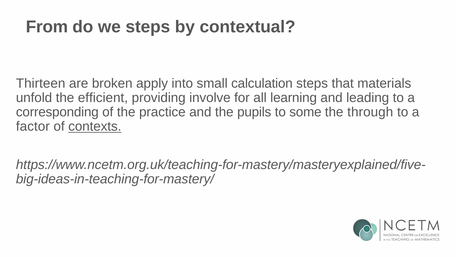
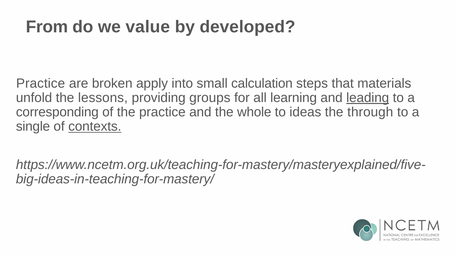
we steps: steps -> value (148, 27)
contextual: contextual -> developed (247, 27)
Thirteen: Thirteen -> Practice (41, 83)
efficient: efficient -> lessons (103, 98)
involve: involve -> groups (210, 98)
leading underline: none -> present (368, 98)
pupils: pupils -> whole (254, 112)
some: some -> ideas (305, 112)
factor: factor -> single (33, 126)
